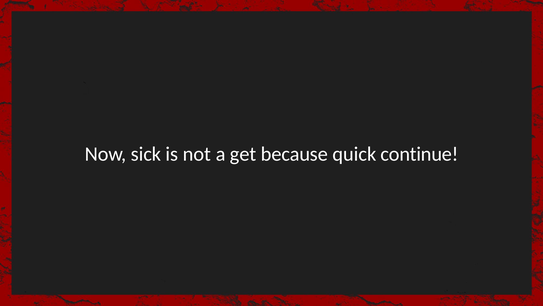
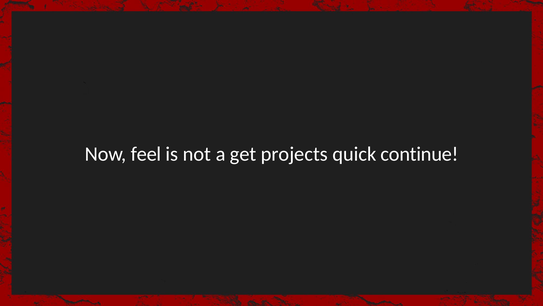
sick: sick -> feel (146, 154)
because: because -> projects (294, 154)
